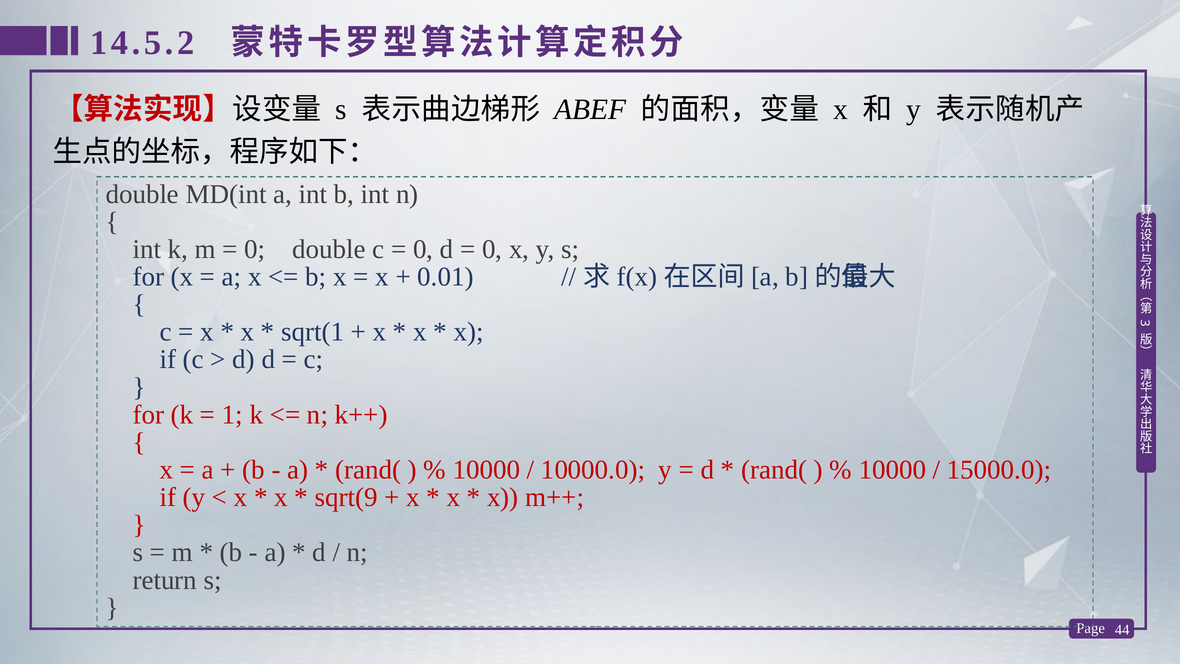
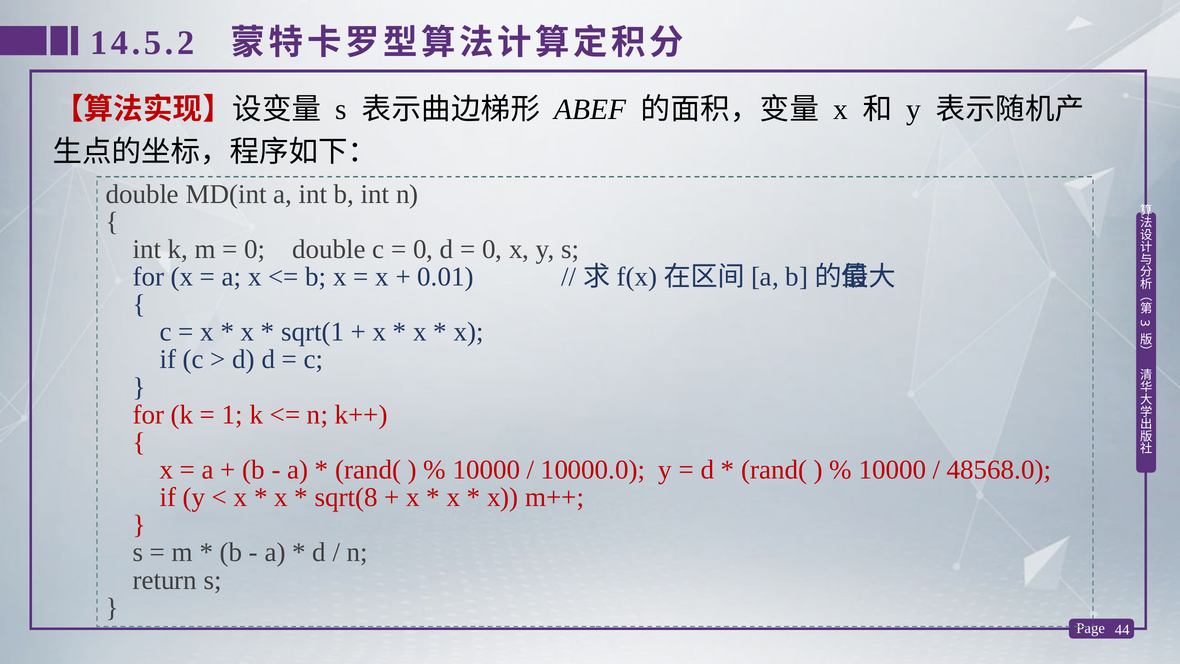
15000.0: 15000.0 -> 48568.0 (999, 470)
sqrt(9: sqrt(9 -> sqrt(8 (346, 497)
